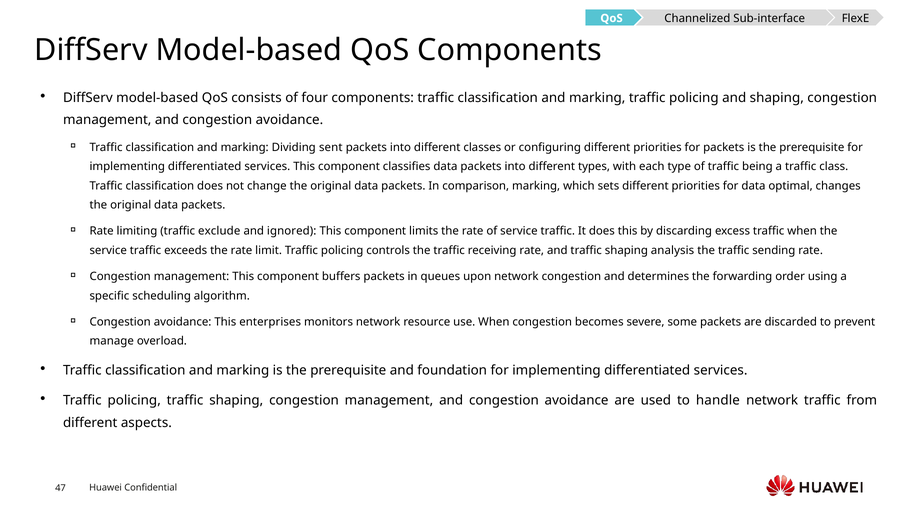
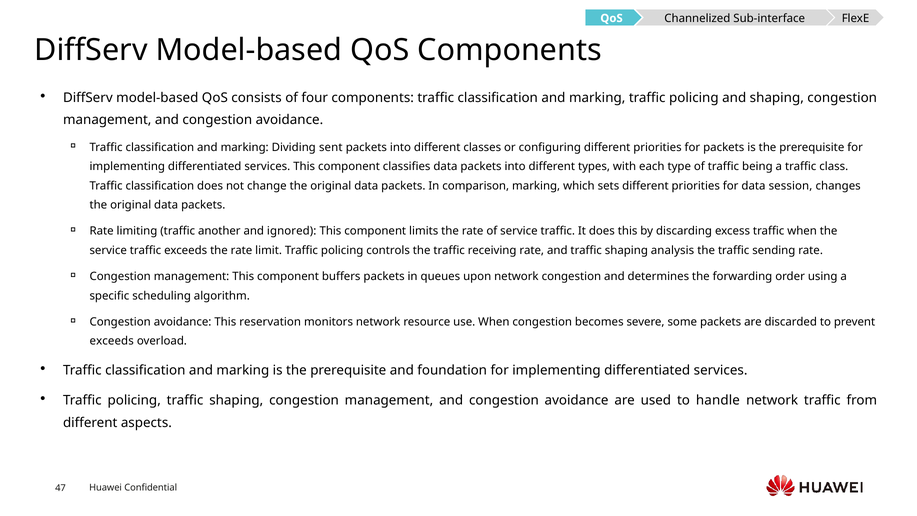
optimal: optimal -> session (791, 186)
exclude: exclude -> another (219, 231)
enterprises: enterprises -> reservation (270, 322)
manage: manage -> exceeds (112, 341)
